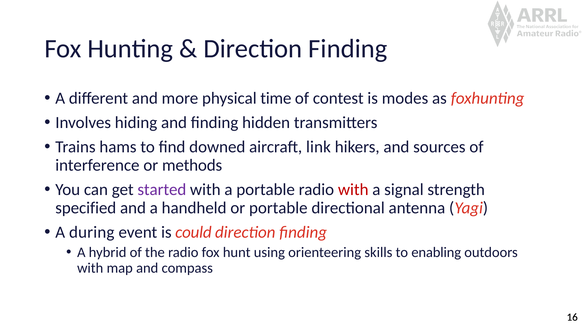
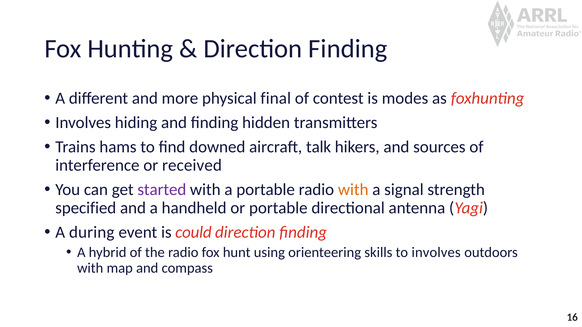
time: time -> final (276, 98)
link: link -> talk (319, 147)
methods: methods -> received (192, 165)
with colour: red -> orange (353, 190)
to enabling: enabling -> involves (436, 253)
